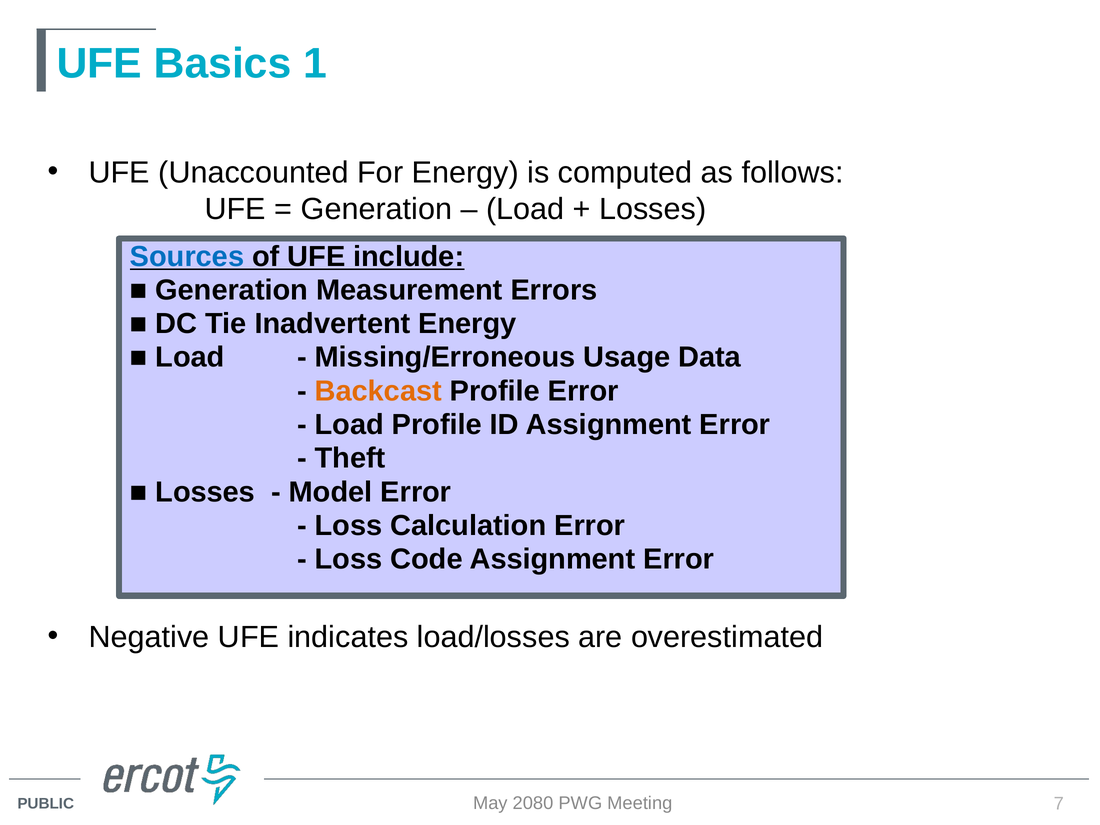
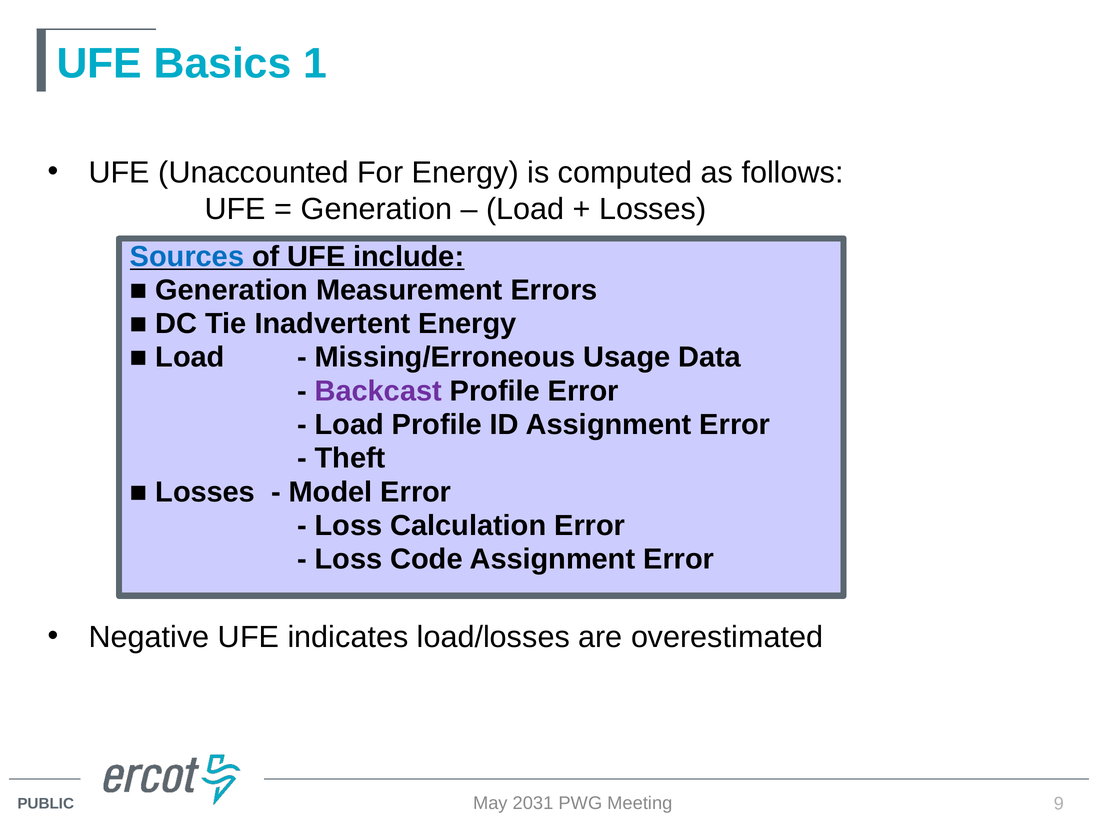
Backcast colour: orange -> purple (378, 391)
2080: 2080 -> 2031 (533, 803)
7: 7 -> 9 (1059, 804)
